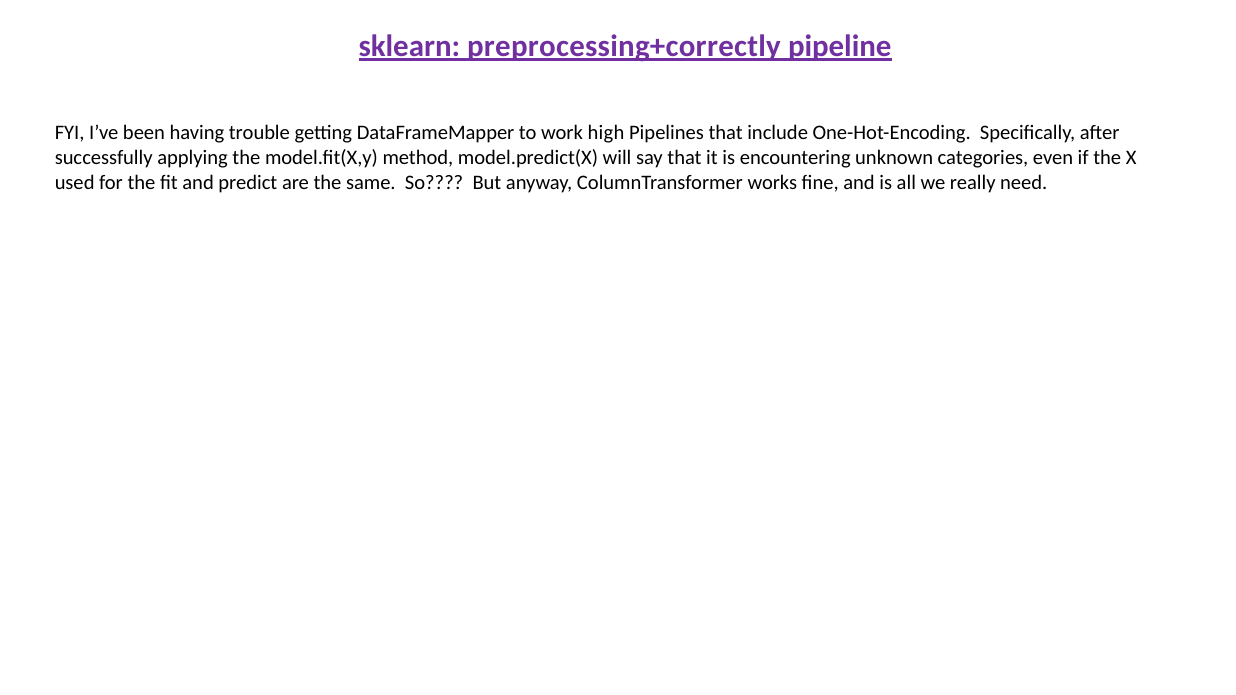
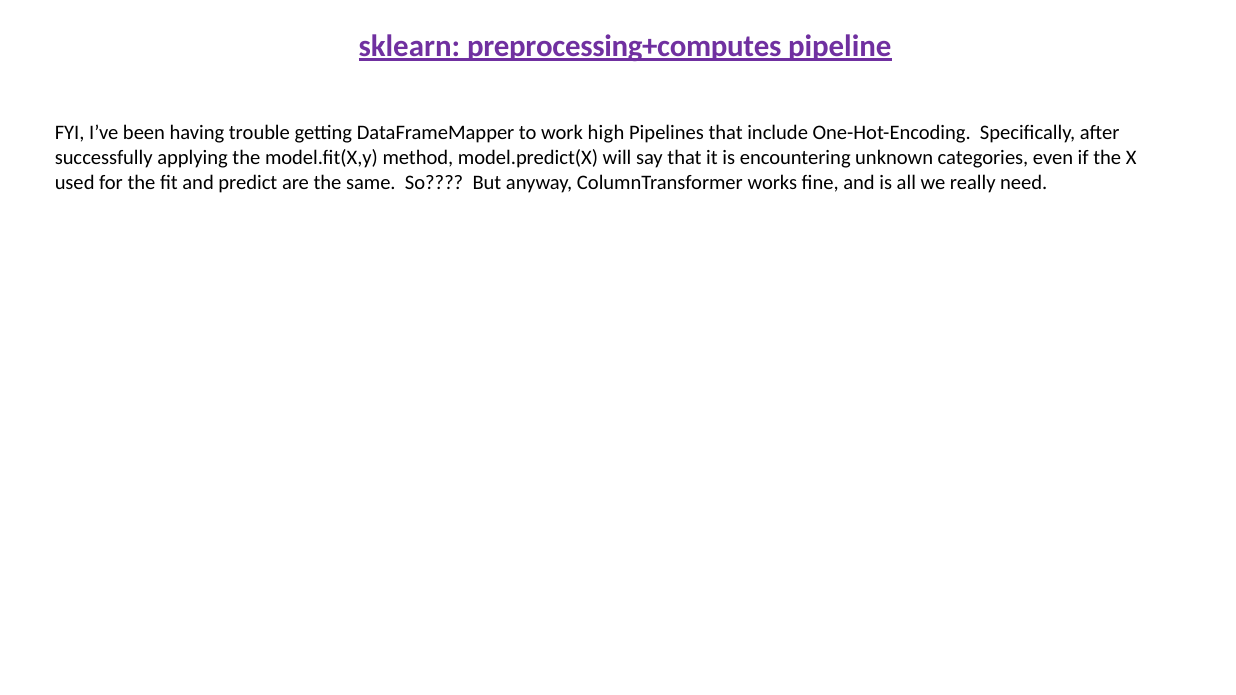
preprocessing+correctly: preprocessing+correctly -> preprocessing+computes (624, 46)
